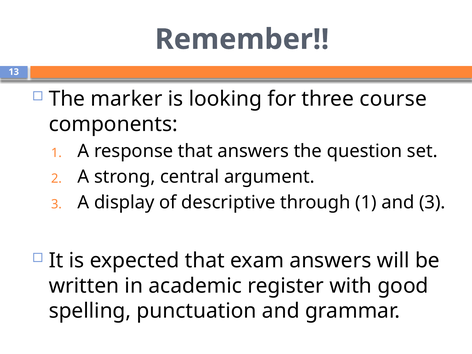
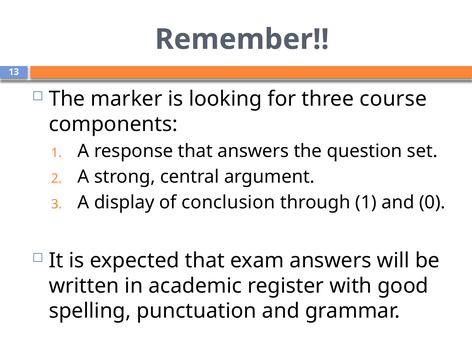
descriptive: descriptive -> conclusion (228, 202)
and 3: 3 -> 0 (432, 202)
